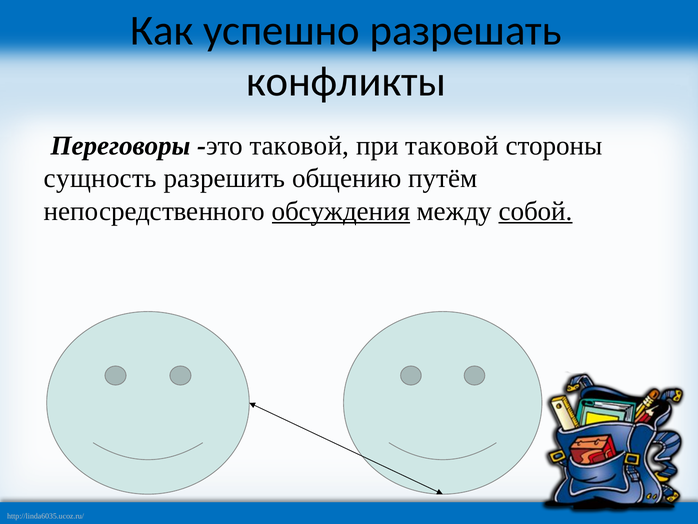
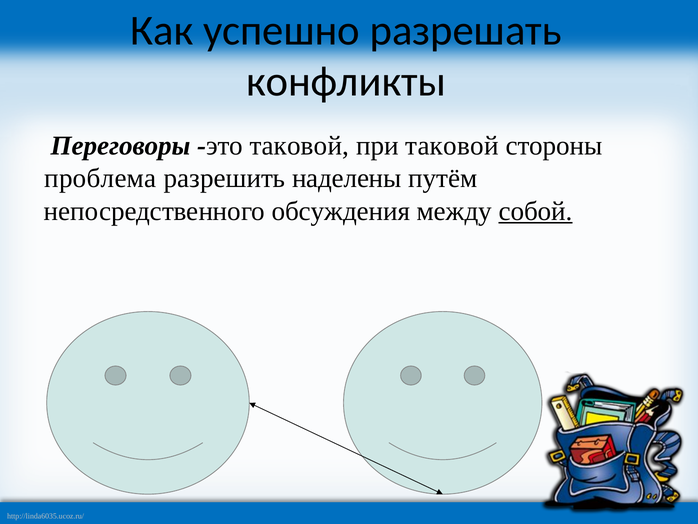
сущность: сущность -> проблема (100, 178)
общению: общению -> наделены (347, 178)
обсуждения underline: present -> none (341, 211)
